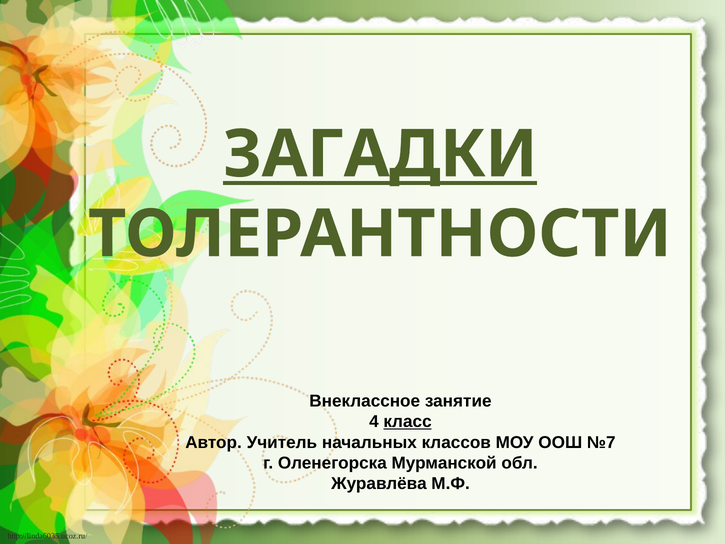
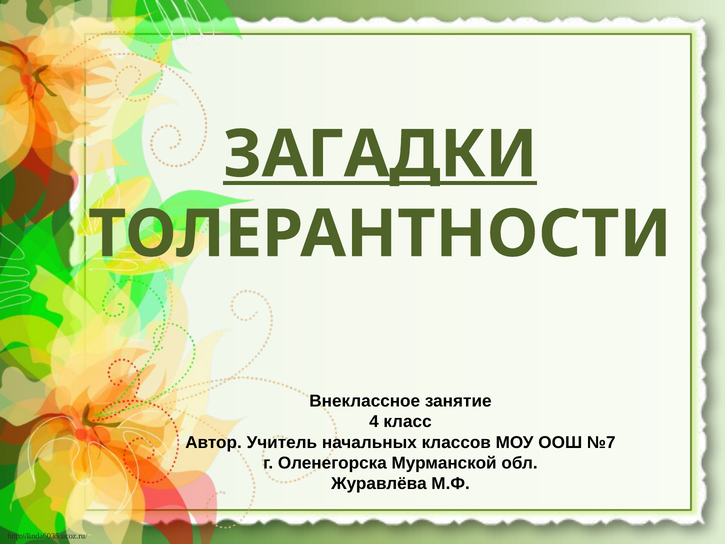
класс underline: present -> none (408, 422)
